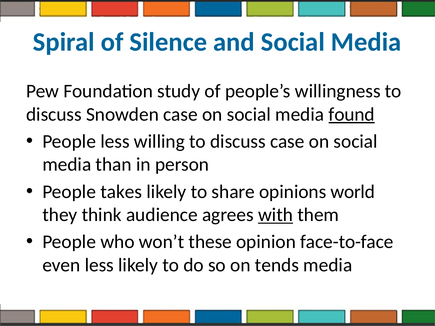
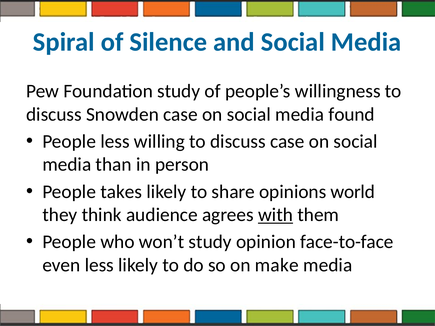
found underline: present -> none (352, 114)
won’t these: these -> study (210, 242)
tends: tends -> make (277, 265)
